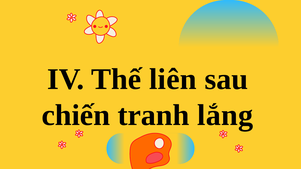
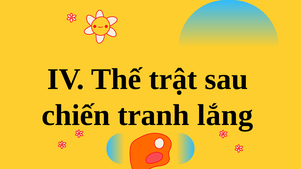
liên: liên -> trật (173, 79)
